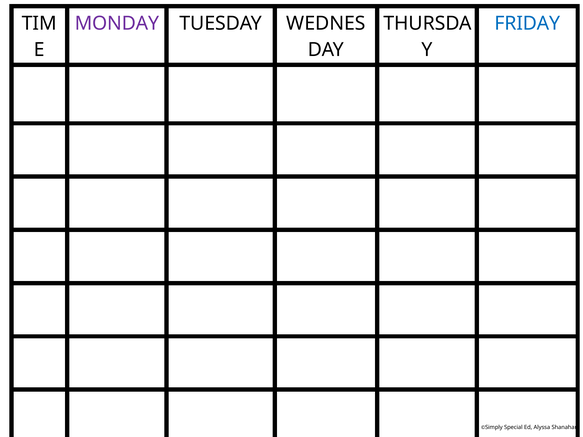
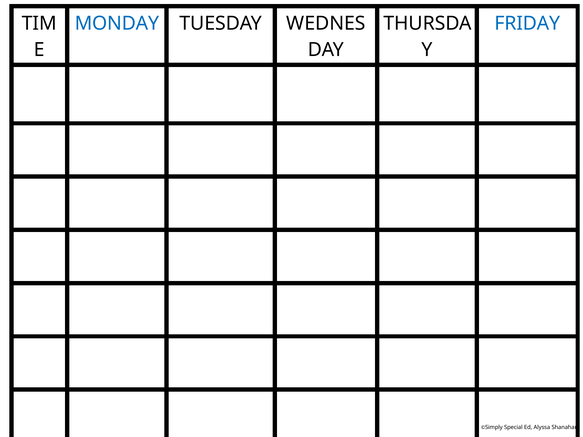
MONDAY colour: purple -> blue (117, 23)
